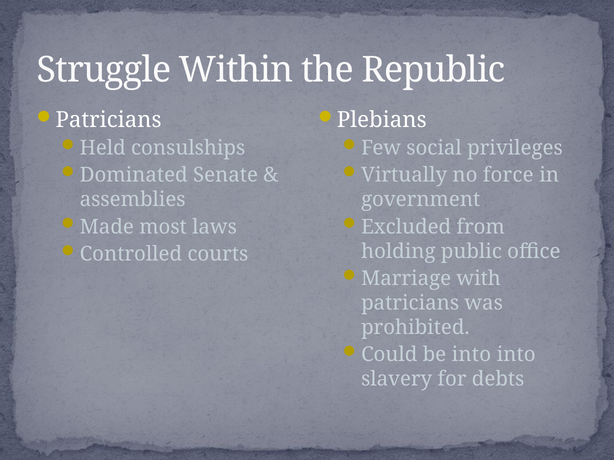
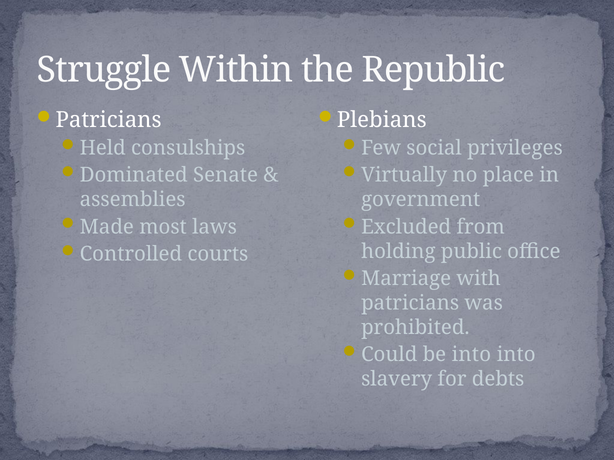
force: force -> place (508, 175)
